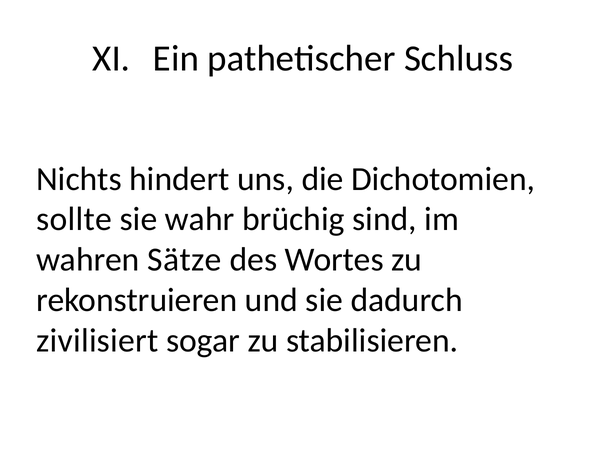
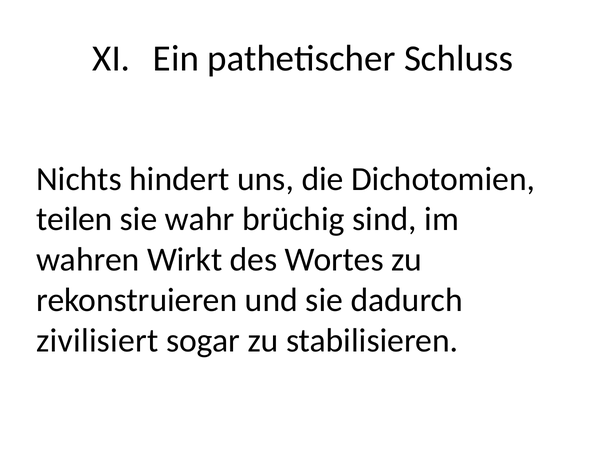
sollte: sollte -> teilen (74, 219)
Sätze: Sätze -> Wirkt (185, 259)
